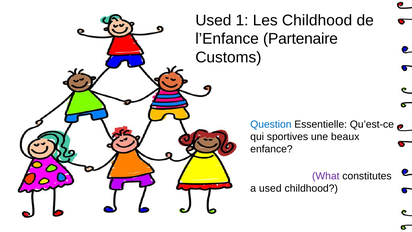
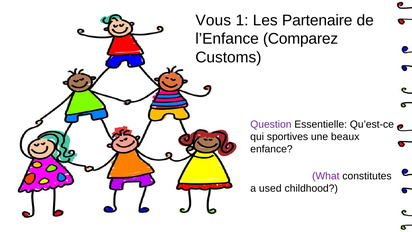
Used: Used -> Vous (213, 20)
Les Childhood: Childhood -> Partenaire (317, 20)
Partenaire: Partenaire -> Comparez (301, 39)
Question colour: blue -> purple (271, 124)
